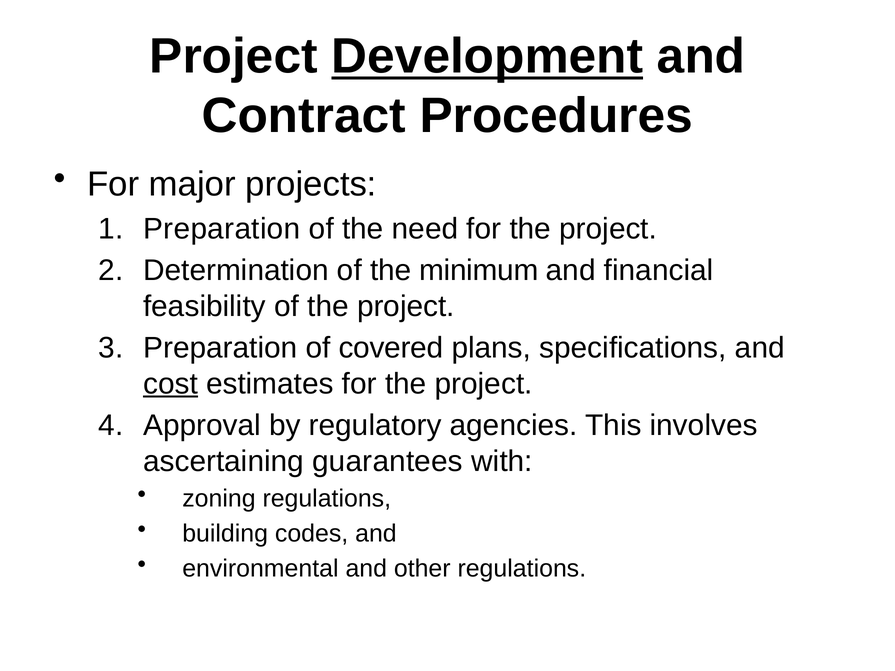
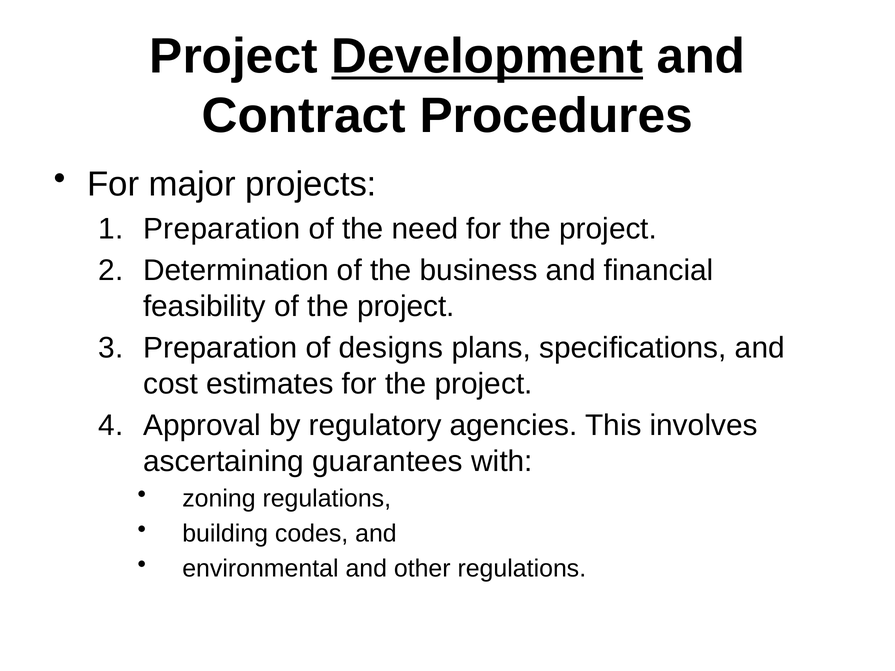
minimum: minimum -> business (479, 271)
covered: covered -> designs (391, 348)
cost underline: present -> none (171, 384)
